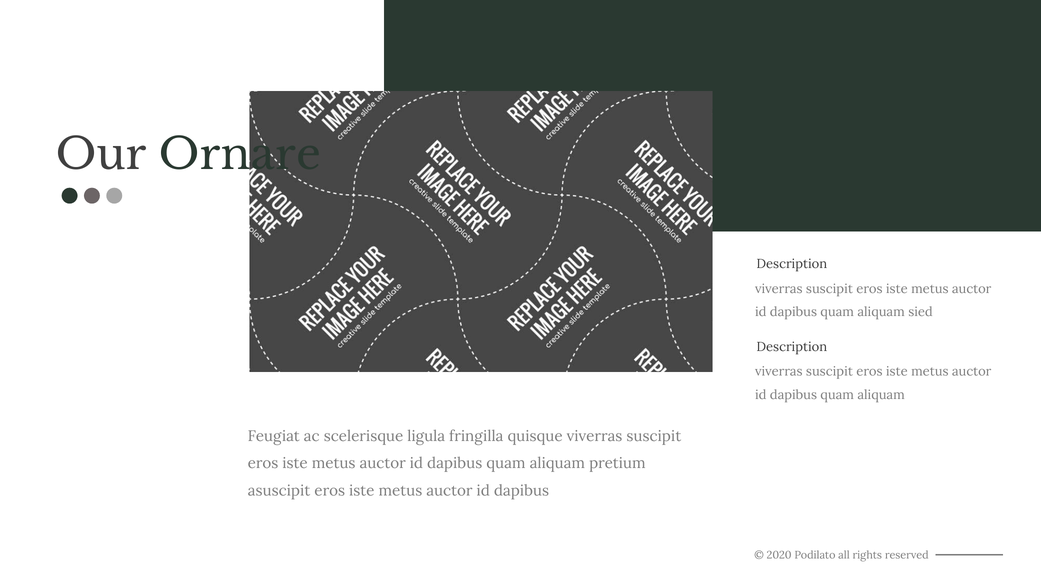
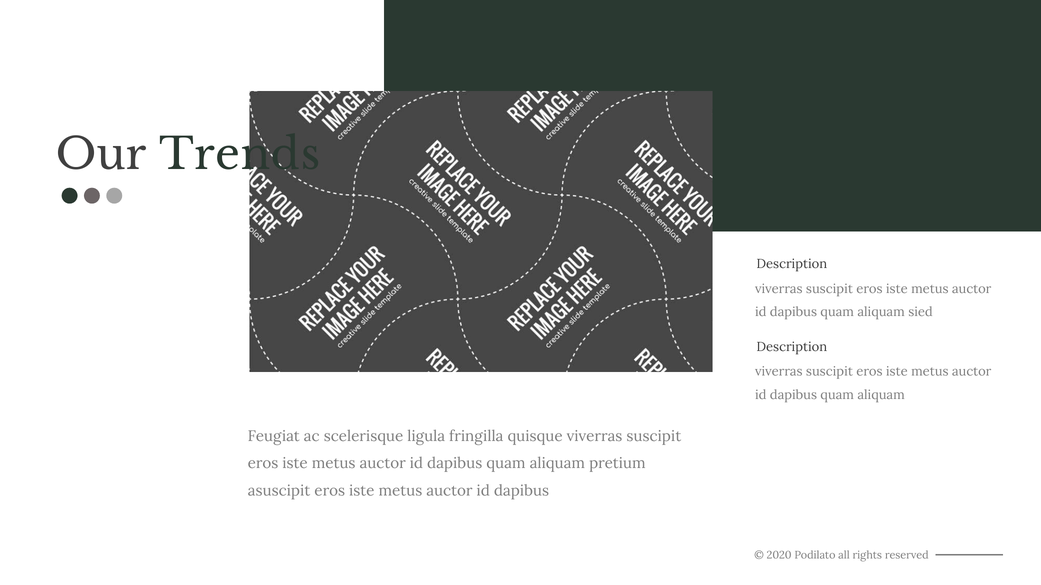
Ornare: Ornare -> Trends (240, 155)
